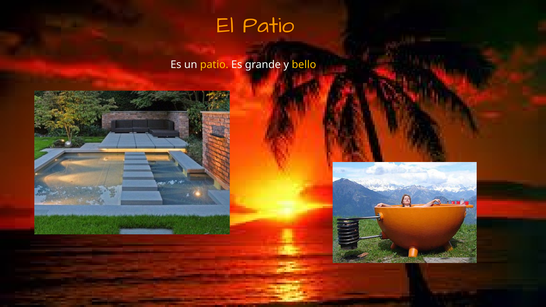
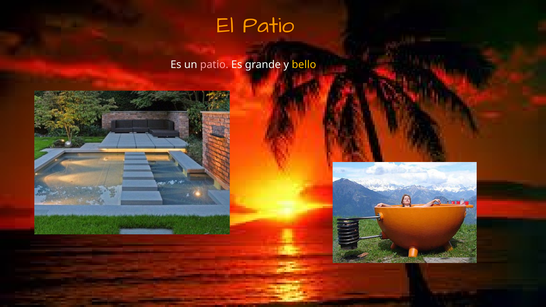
patio colour: yellow -> pink (214, 65)
